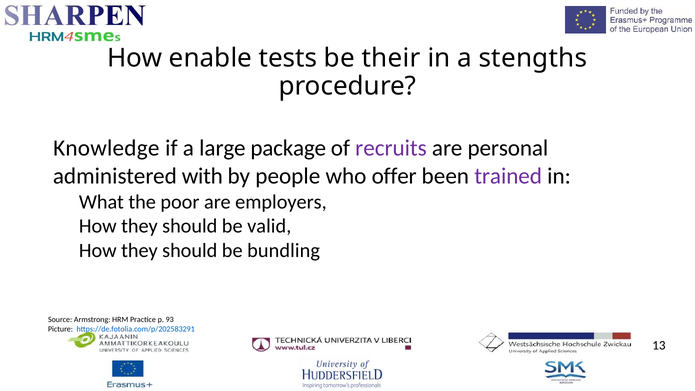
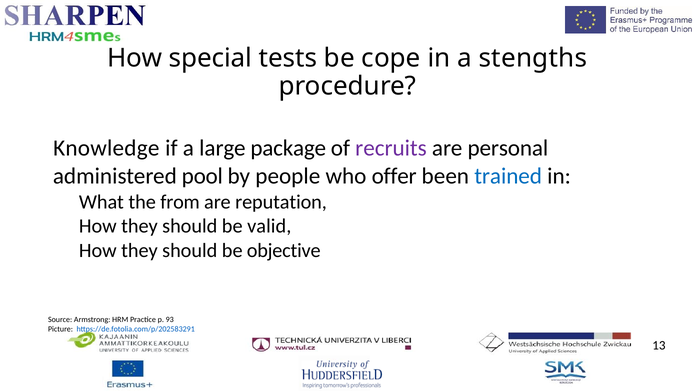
enable: enable -> special (210, 58)
their: their -> cope (391, 58)
with: with -> pool (202, 176)
trained colour: purple -> blue (508, 176)
poor: poor -> from (180, 202)
employers: employers -> reputation (281, 202)
bundling: bundling -> objective (284, 251)
